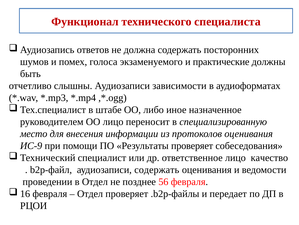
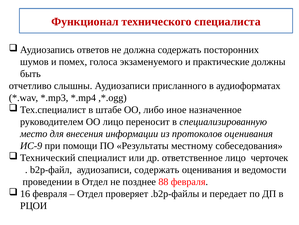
зависимости: зависимости -> присланного (179, 86)
Результаты проверяет: проверяет -> местному (192, 145)
качество: качество -> черточек (269, 157)
56: 56 -> 88 (163, 181)
